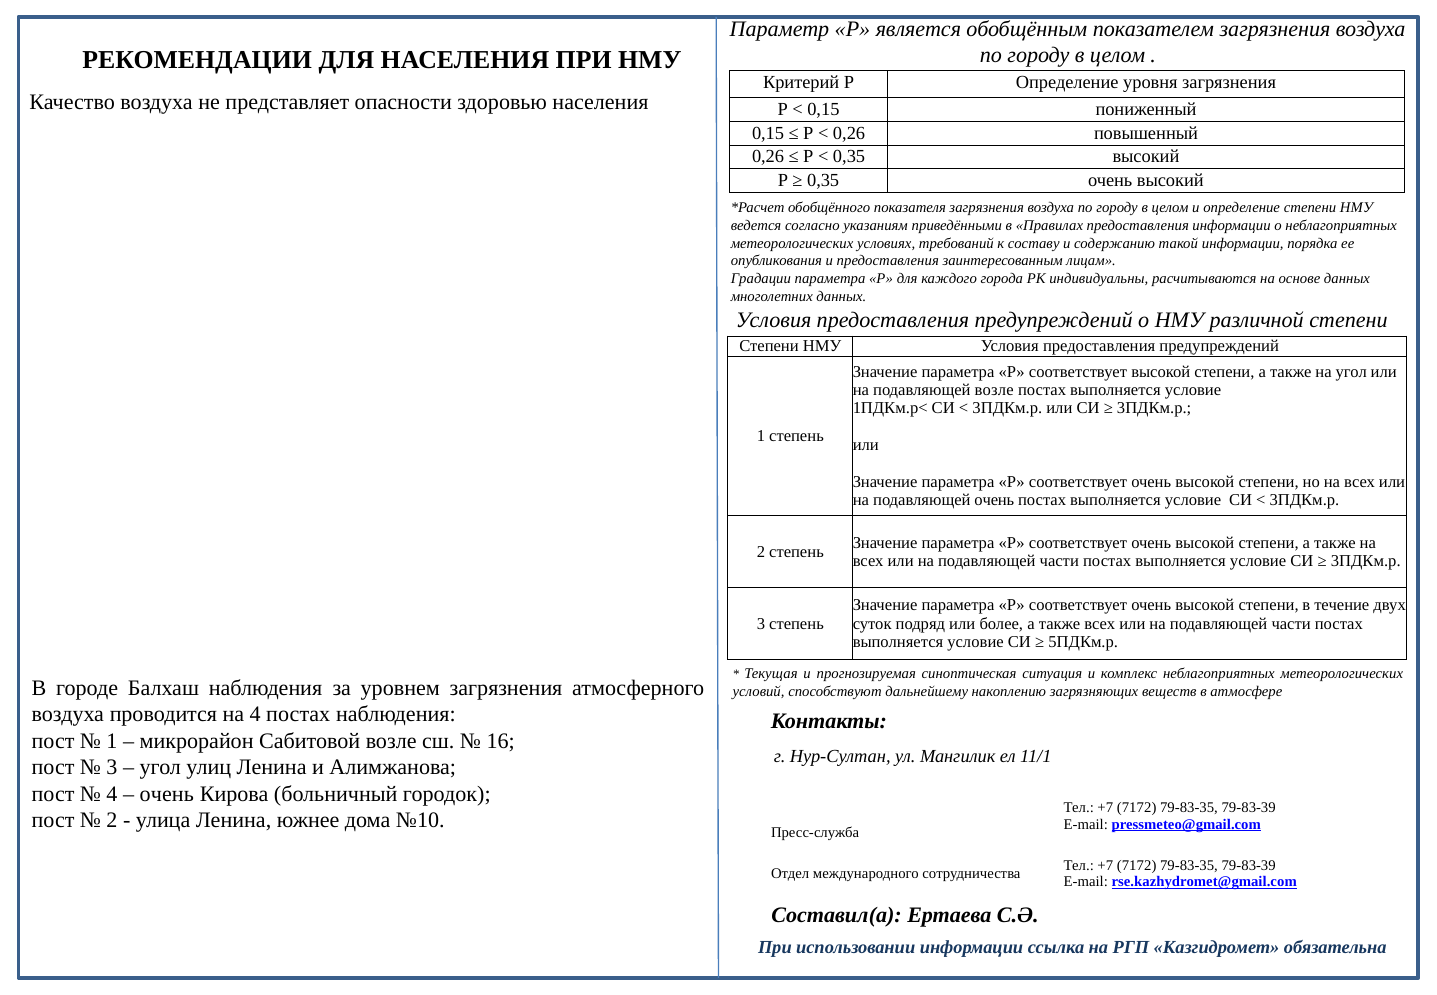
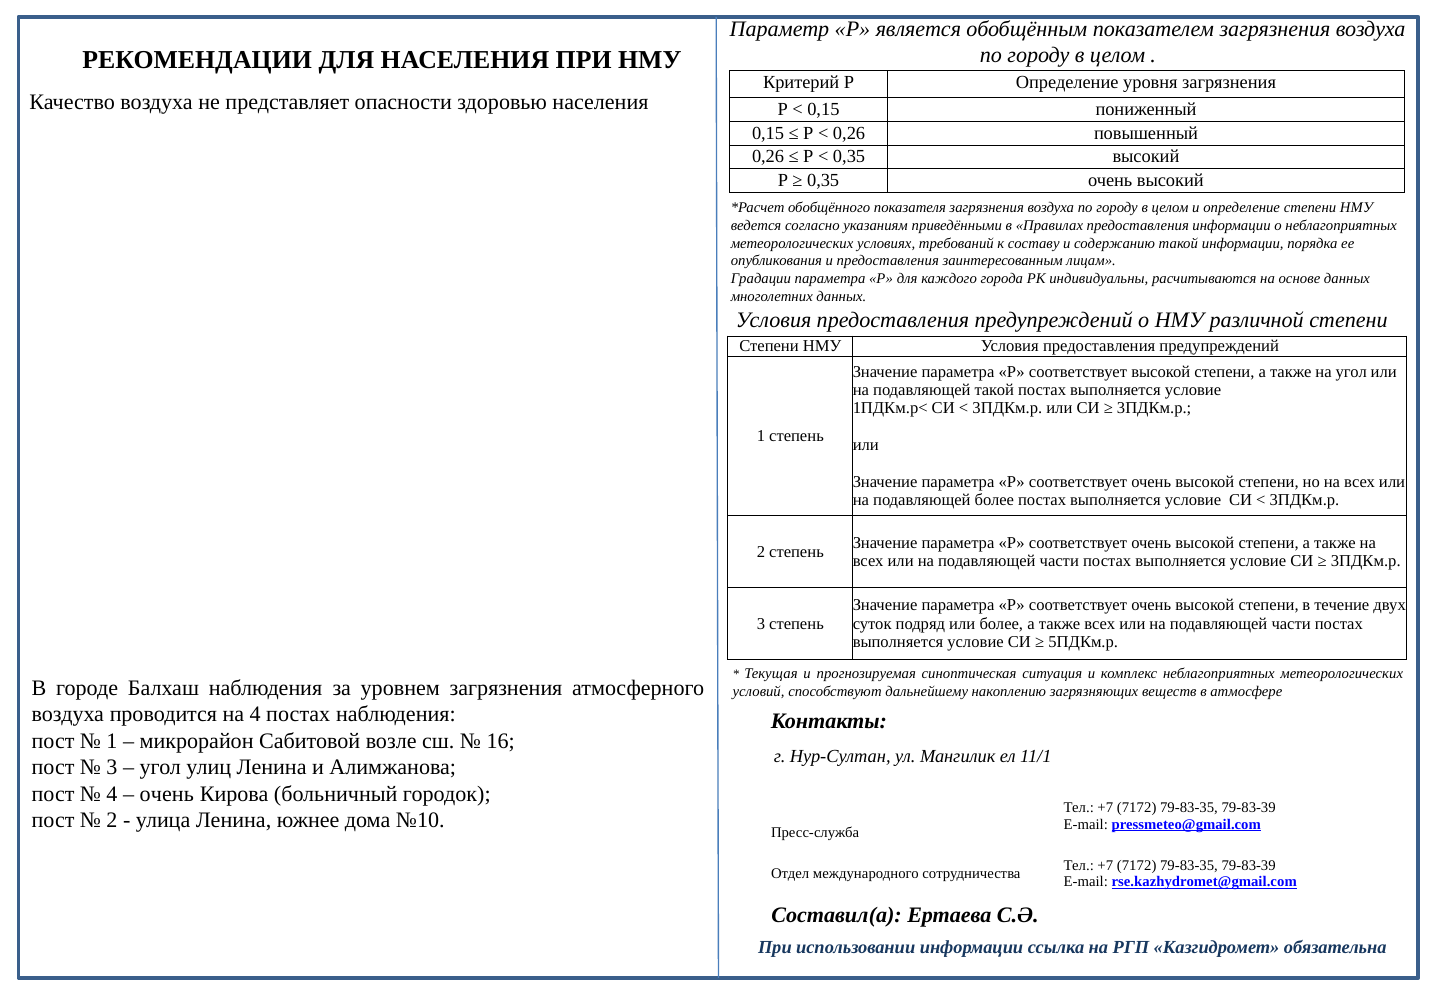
подавляющей возле: возле -> такой (994, 390)
подавляющей очень: очень -> более (994, 500)
